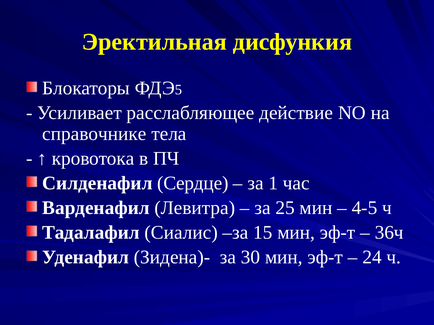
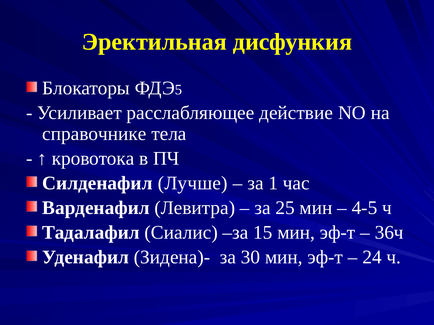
Сердце: Сердце -> Лучше (193, 183)
